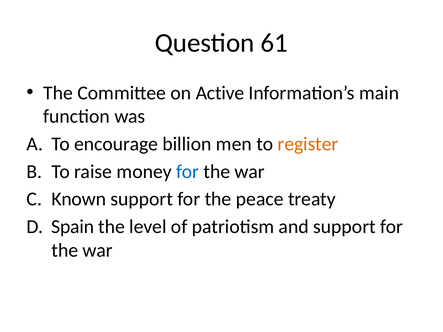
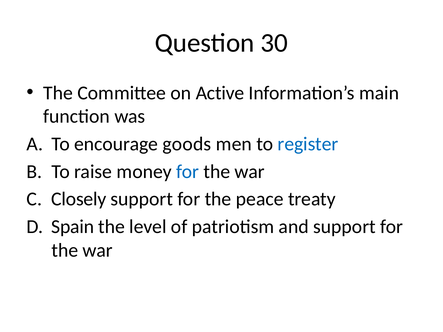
61: 61 -> 30 (274, 43)
billion: billion -> goods (187, 144)
register colour: orange -> blue (308, 144)
Known: Known -> Closely (79, 199)
